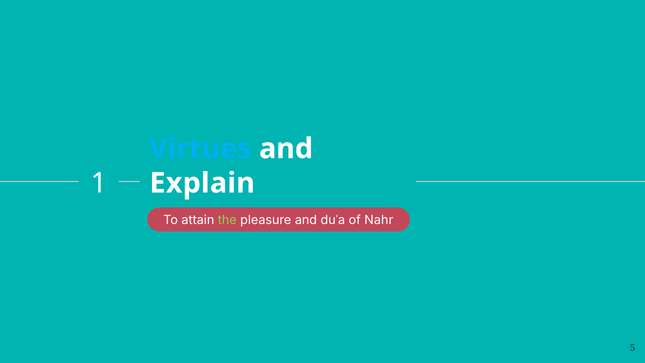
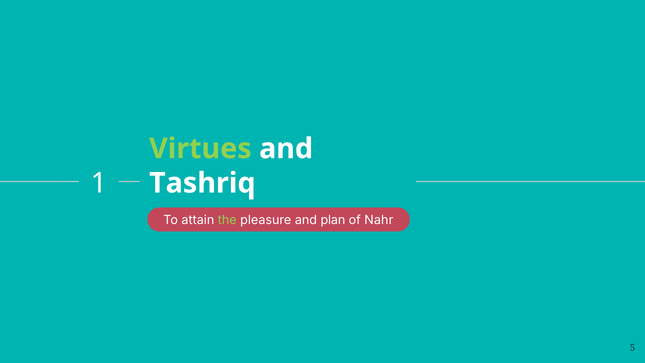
Virtues colour: light blue -> light green (200, 149)
Explain: Explain -> Tashriq (202, 183)
duʿa: duʿa -> plan (333, 220)
